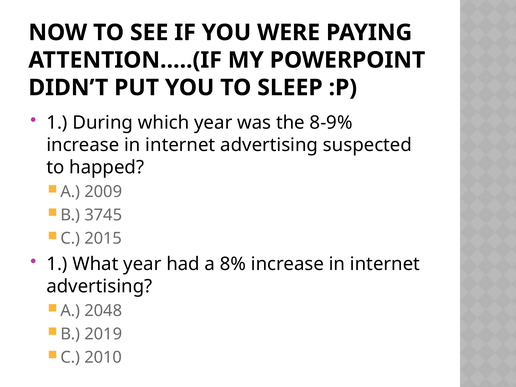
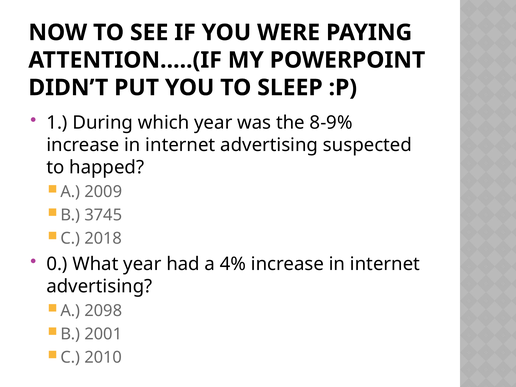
2015: 2015 -> 2018 (103, 238)
1: 1 -> 0 (57, 264)
8%: 8% -> 4% (233, 264)
2048: 2048 -> 2098 (103, 311)
2019: 2019 -> 2001 (103, 334)
